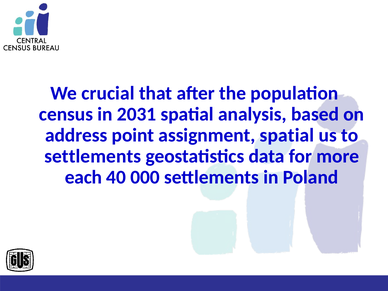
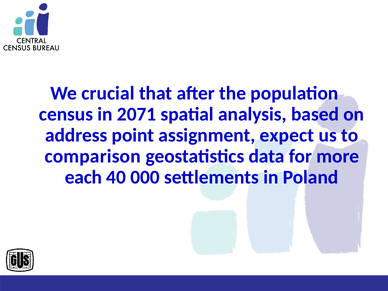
2031: 2031 -> 2071 (137, 114)
assignment spatial: spatial -> expect (287, 135)
settlements: settlements -> comparison (93, 156)
